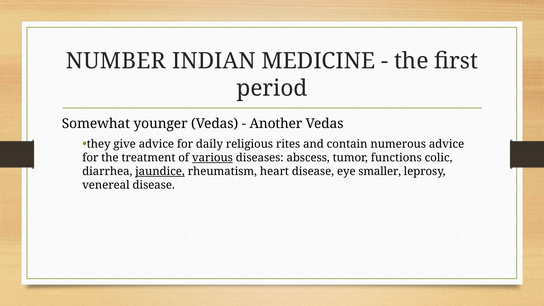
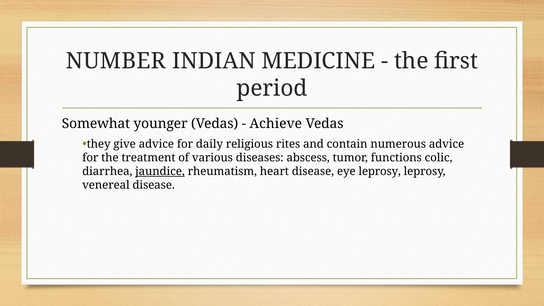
Another: Another -> Achieve (276, 124)
various underline: present -> none (212, 158)
eye smaller: smaller -> leprosy (380, 171)
